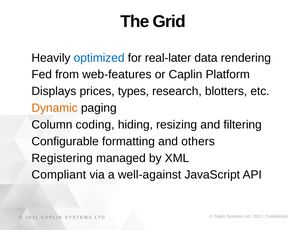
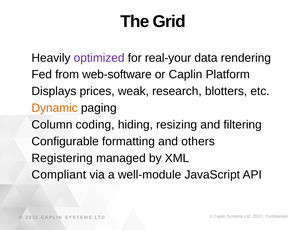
optimized colour: blue -> purple (99, 58)
real-later: real-later -> real-your (168, 58)
web-features: web-features -> web-software (117, 74)
types: types -> weak (133, 91)
well-against: well-against -> well-module (150, 174)
